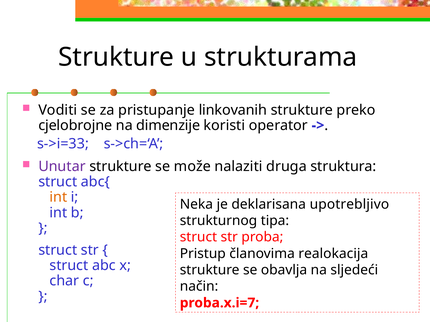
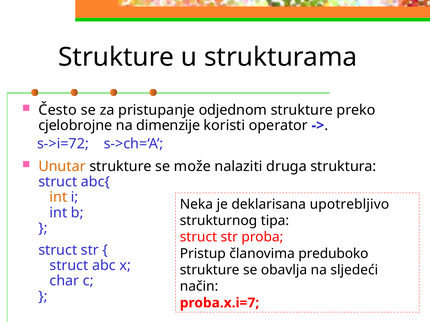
Voditi: Voditi -> Često (58, 110)
linkovanih: linkovanih -> odjednom (233, 110)
s->i=33: s->i=33 -> s->i=72 (63, 144)
Unutar colour: purple -> orange (62, 167)
realokacija: realokacija -> preduboko (333, 254)
